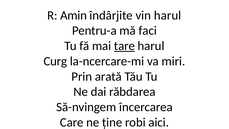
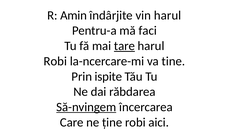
Curg: Curg -> Robi (55, 61)
miri: miri -> tine (173, 61)
arată: arată -> ispite (108, 76)
Să-nvingem underline: none -> present (86, 107)
